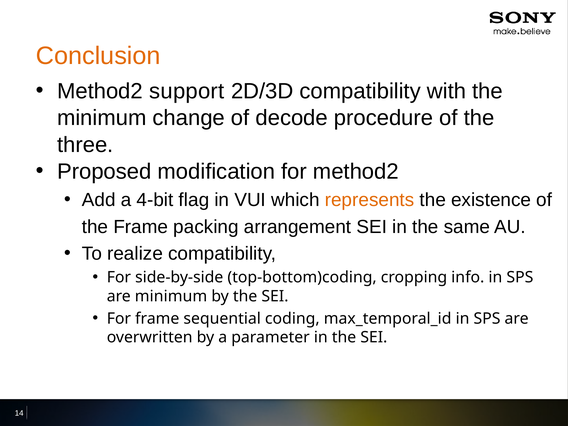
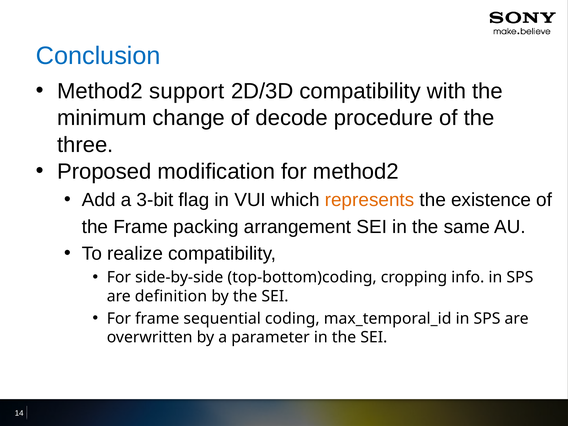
Conclusion colour: orange -> blue (98, 56)
4-bit: 4-bit -> 3-bit (155, 200)
are minimum: minimum -> definition (171, 296)
